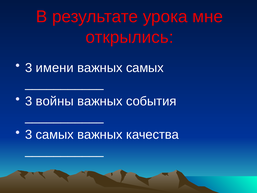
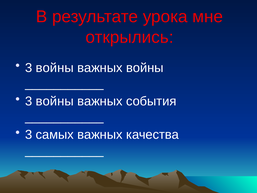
имени: имени -> войны (55, 68)
важных самых: самых -> войны (145, 68)
